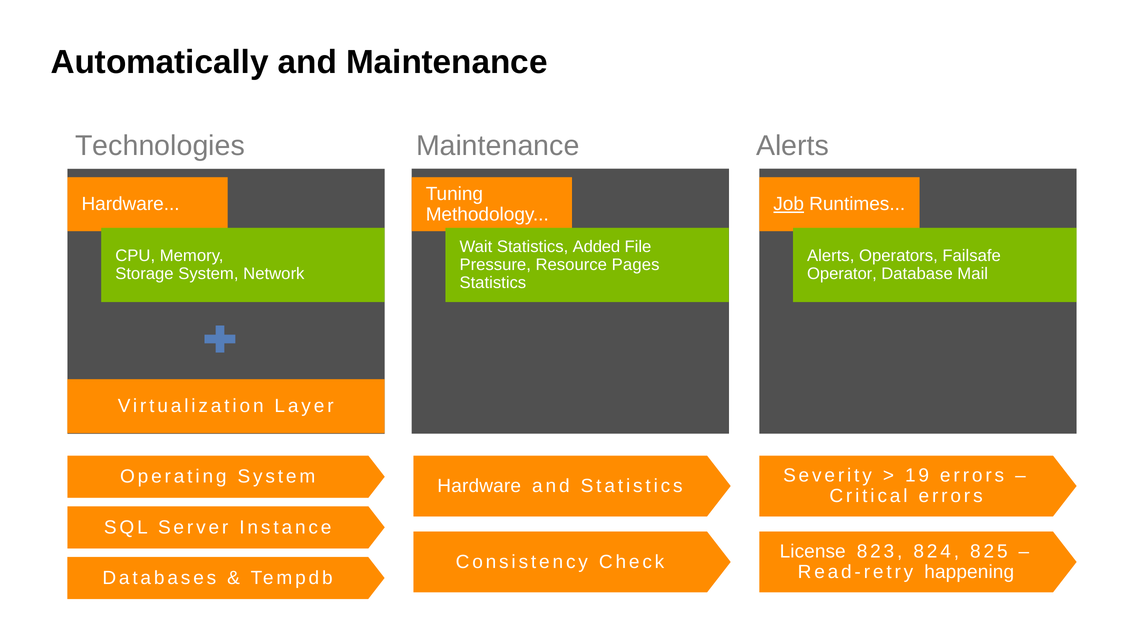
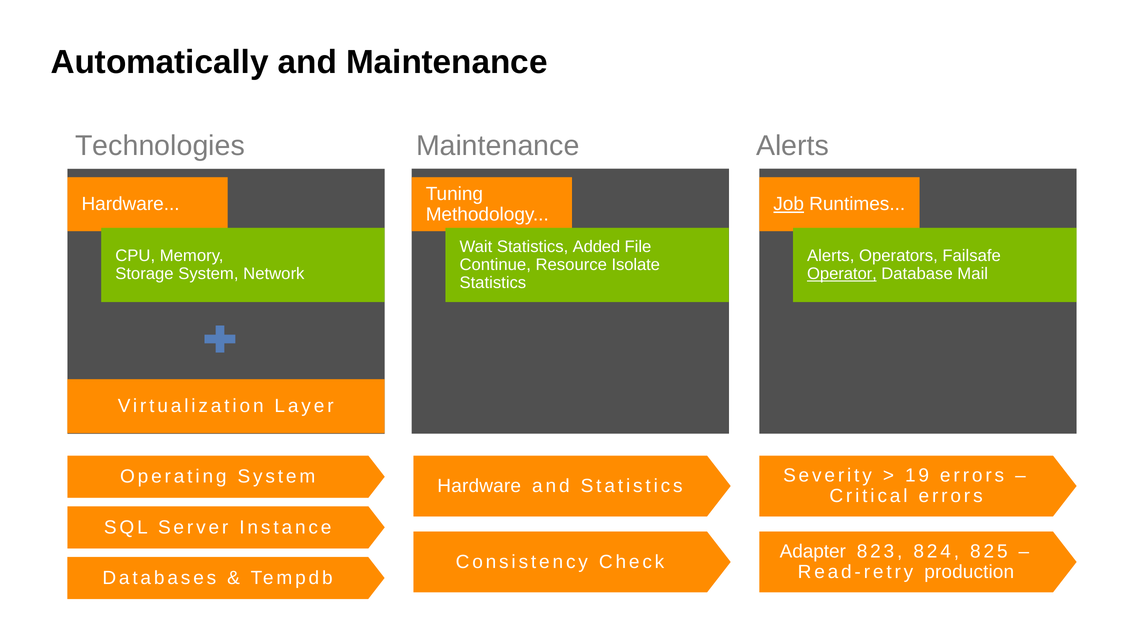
Pressure: Pressure -> Continue (495, 265)
Pages: Pages -> Isolate (636, 265)
Operator underline: none -> present (842, 274)
License: License -> Adapter (813, 551)
happening: happening -> production (969, 572)
